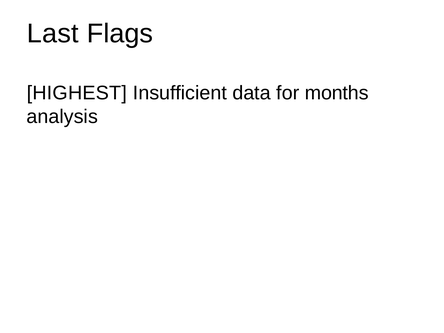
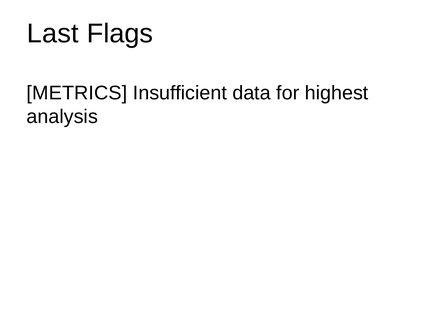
HIGHEST: HIGHEST -> METRICS (77, 93)
months: months -> highest (337, 93)
